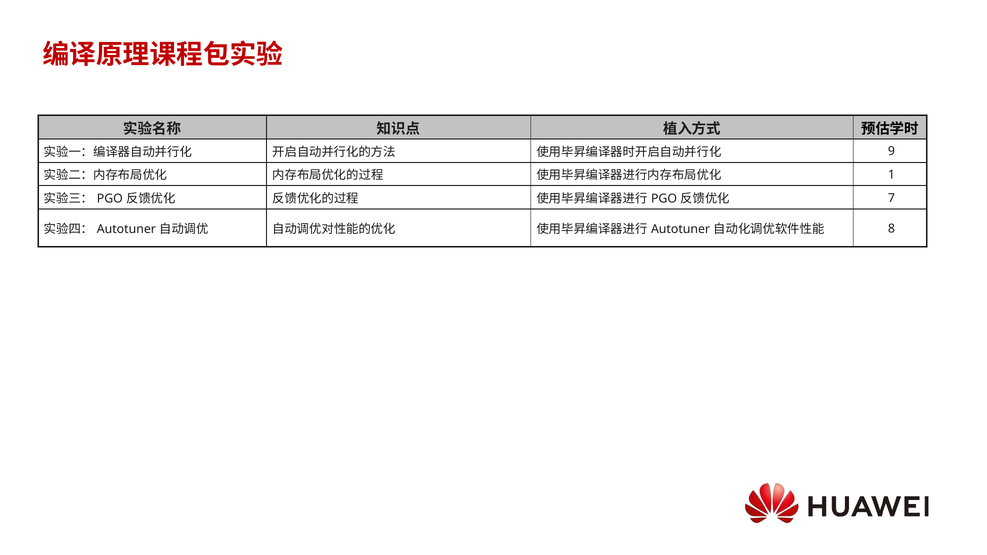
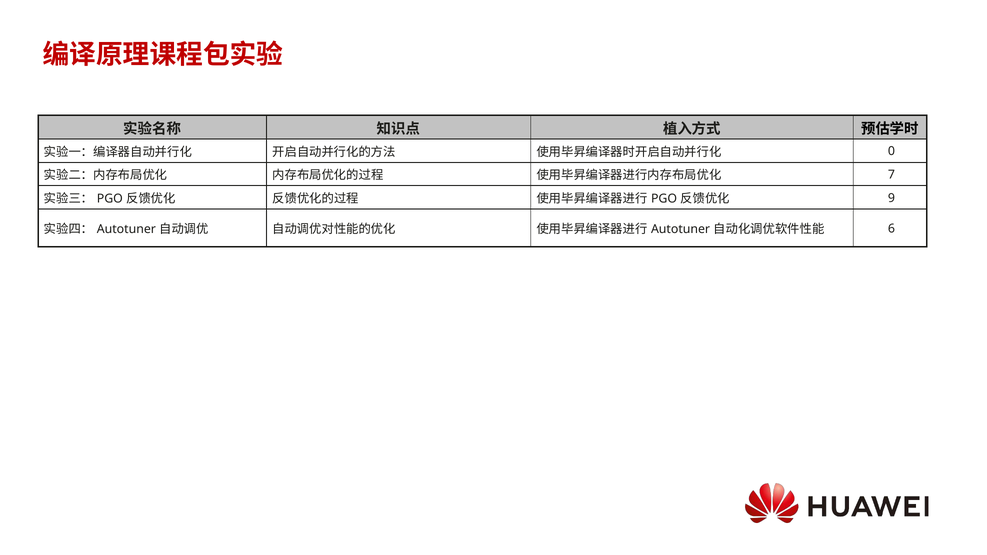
9: 9 -> 0 (891, 151)
1: 1 -> 7 (891, 175)
7: 7 -> 9 (891, 198)
8: 8 -> 6 (891, 229)
